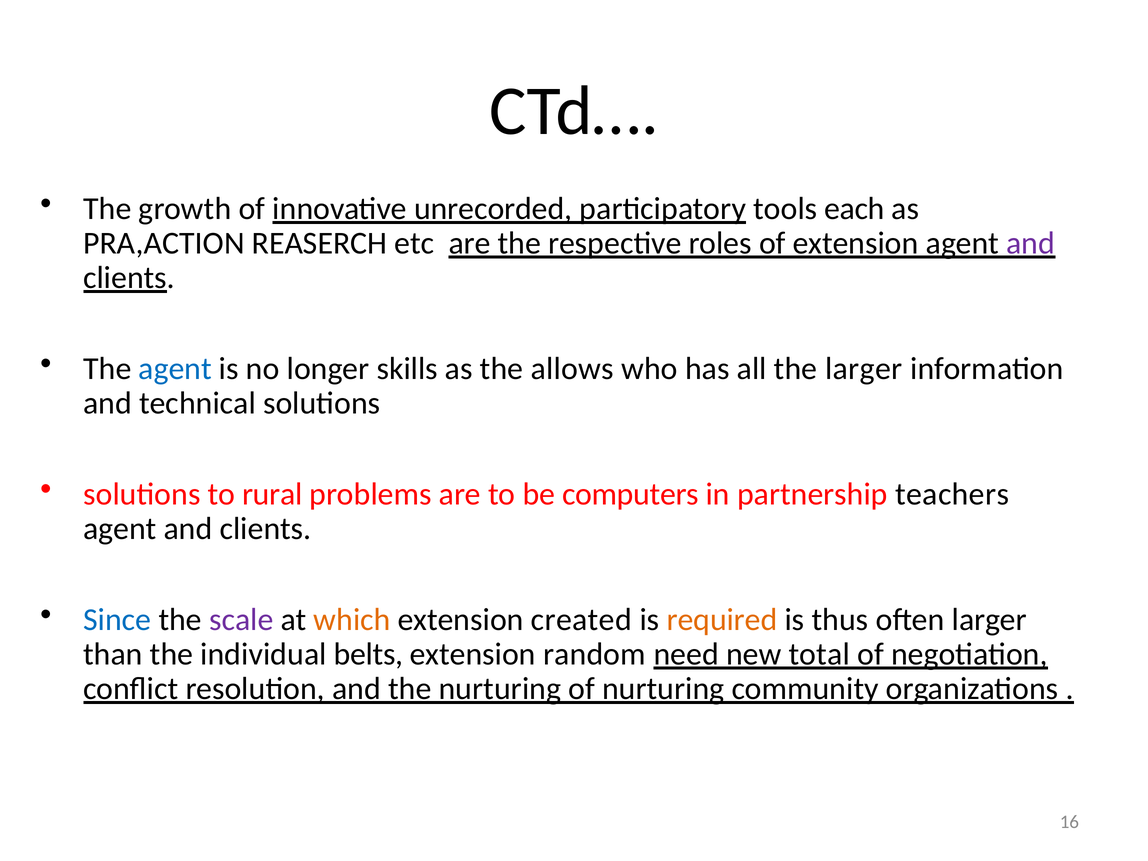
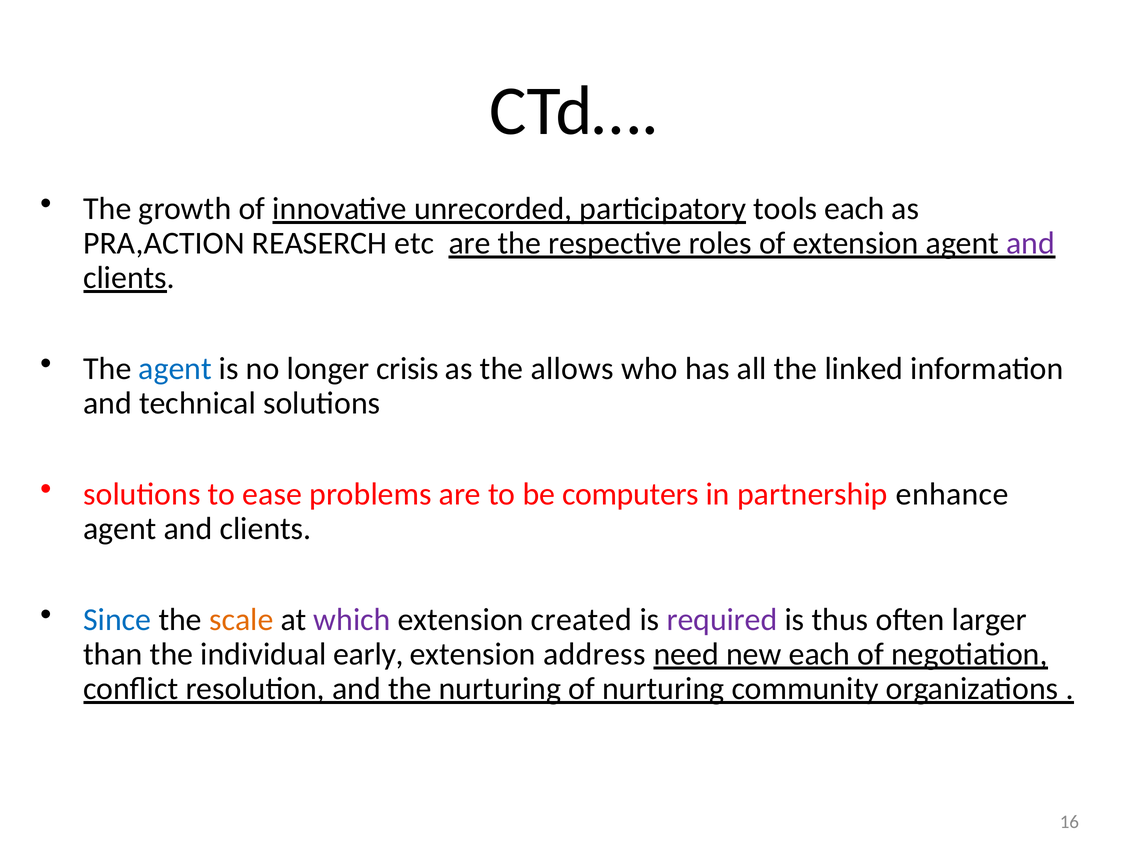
skills: skills -> crisis (407, 369)
the larger: larger -> linked (864, 369)
rural: rural -> ease (272, 494)
teachers: teachers -> enhance (952, 494)
scale colour: purple -> orange (241, 620)
which colour: orange -> purple (352, 620)
required colour: orange -> purple (722, 620)
belts: belts -> early (368, 654)
random: random -> address (594, 654)
new total: total -> each (819, 654)
